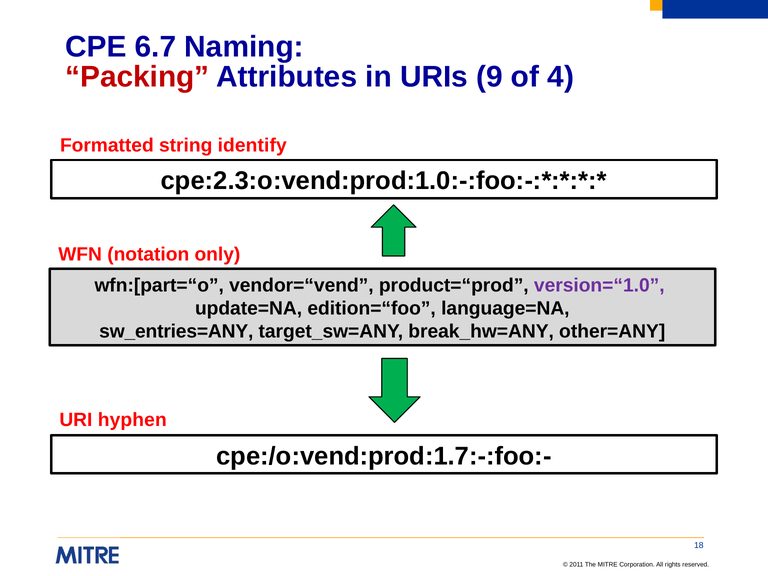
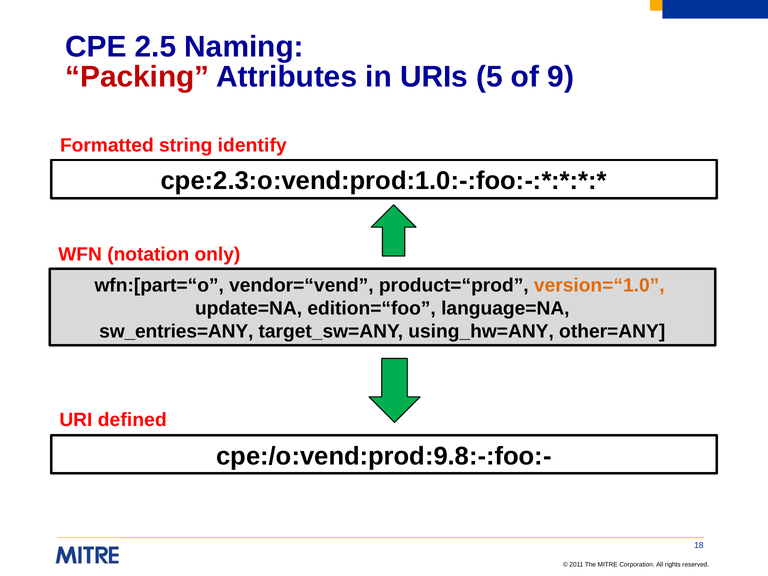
6.7: 6.7 -> 2.5 (156, 47)
9: 9 -> 5 (490, 77)
4: 4 -> 9 (561, 77)
version=“1.0 colour: purple -> orange (599, 285)
break_hw=ANY: break_hw=ANY -> using_hw=ANY (481, 331)
hyphen: hyphen -> defined (132, 420)
cpe:/o:vend:prod:1.7:-:foo:-: cpe:/o:vend:prod:1.7:-:foo:- -> cpe:/o:vend:prod:9.8:-:foo:- (384, 456)
